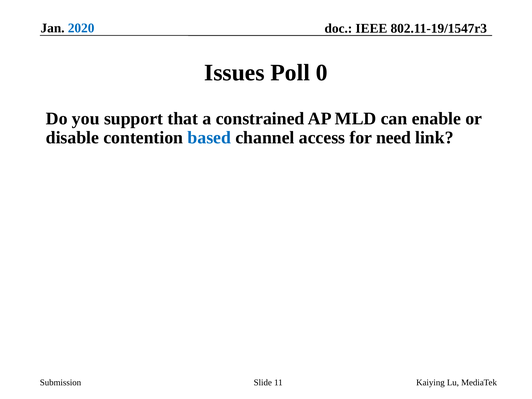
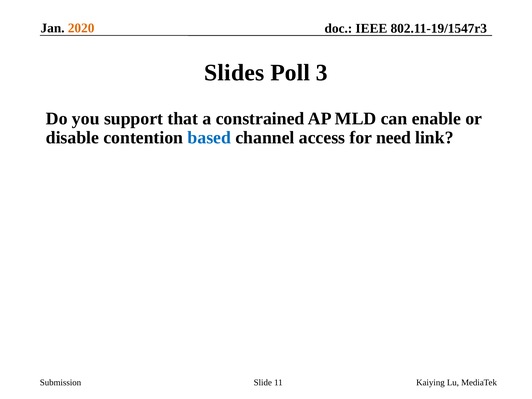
2020 colour: blue -> orange (81, 28)
Issues: Issues -> Slides (234, 73)
0: 0 -> 3 (322, 73)
